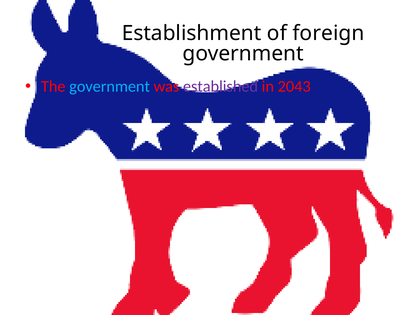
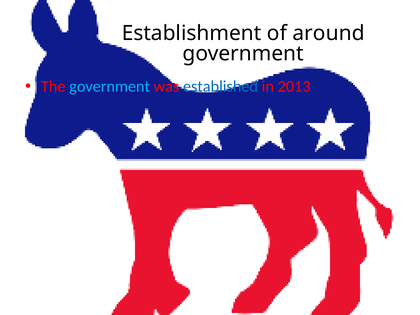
foreign: foreign -> around (329, 33)
established colour: purple -> blue (220, 87)
2043: 2043 -> 2013 (294, 87)
